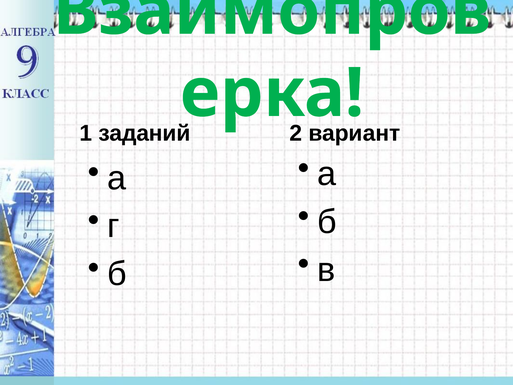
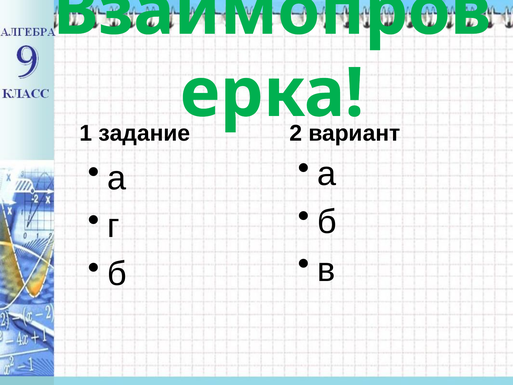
заданий: заданий -> задание (144, 133)
